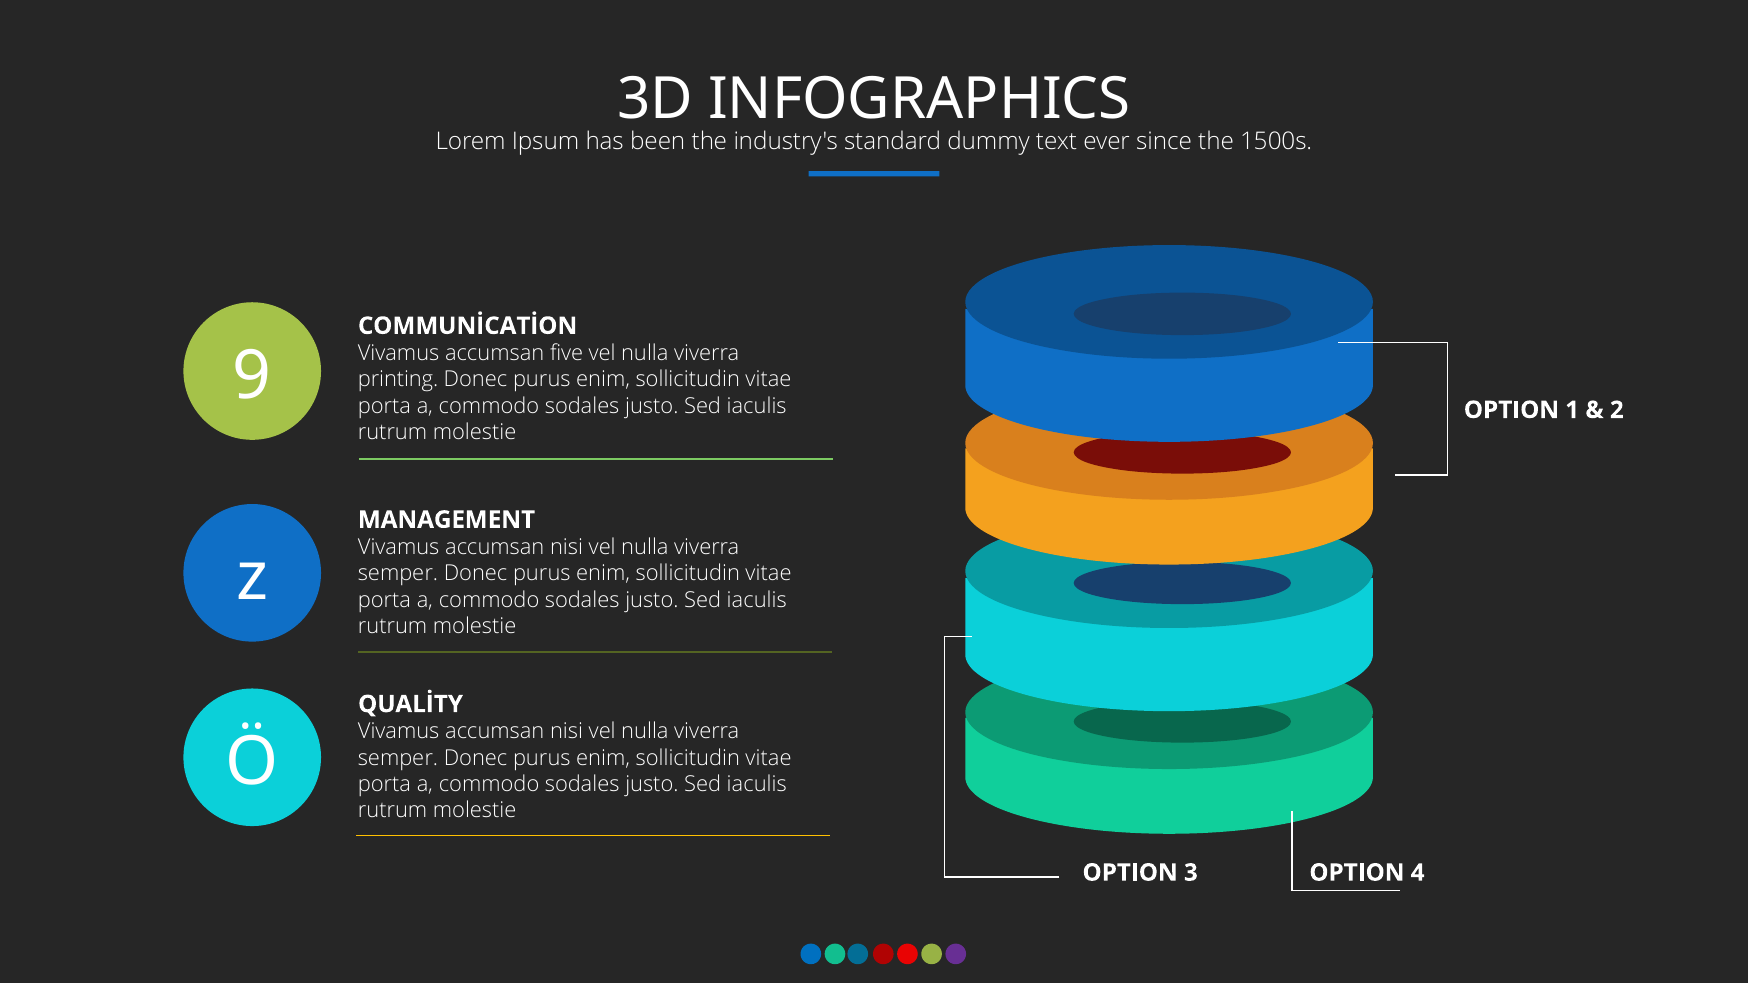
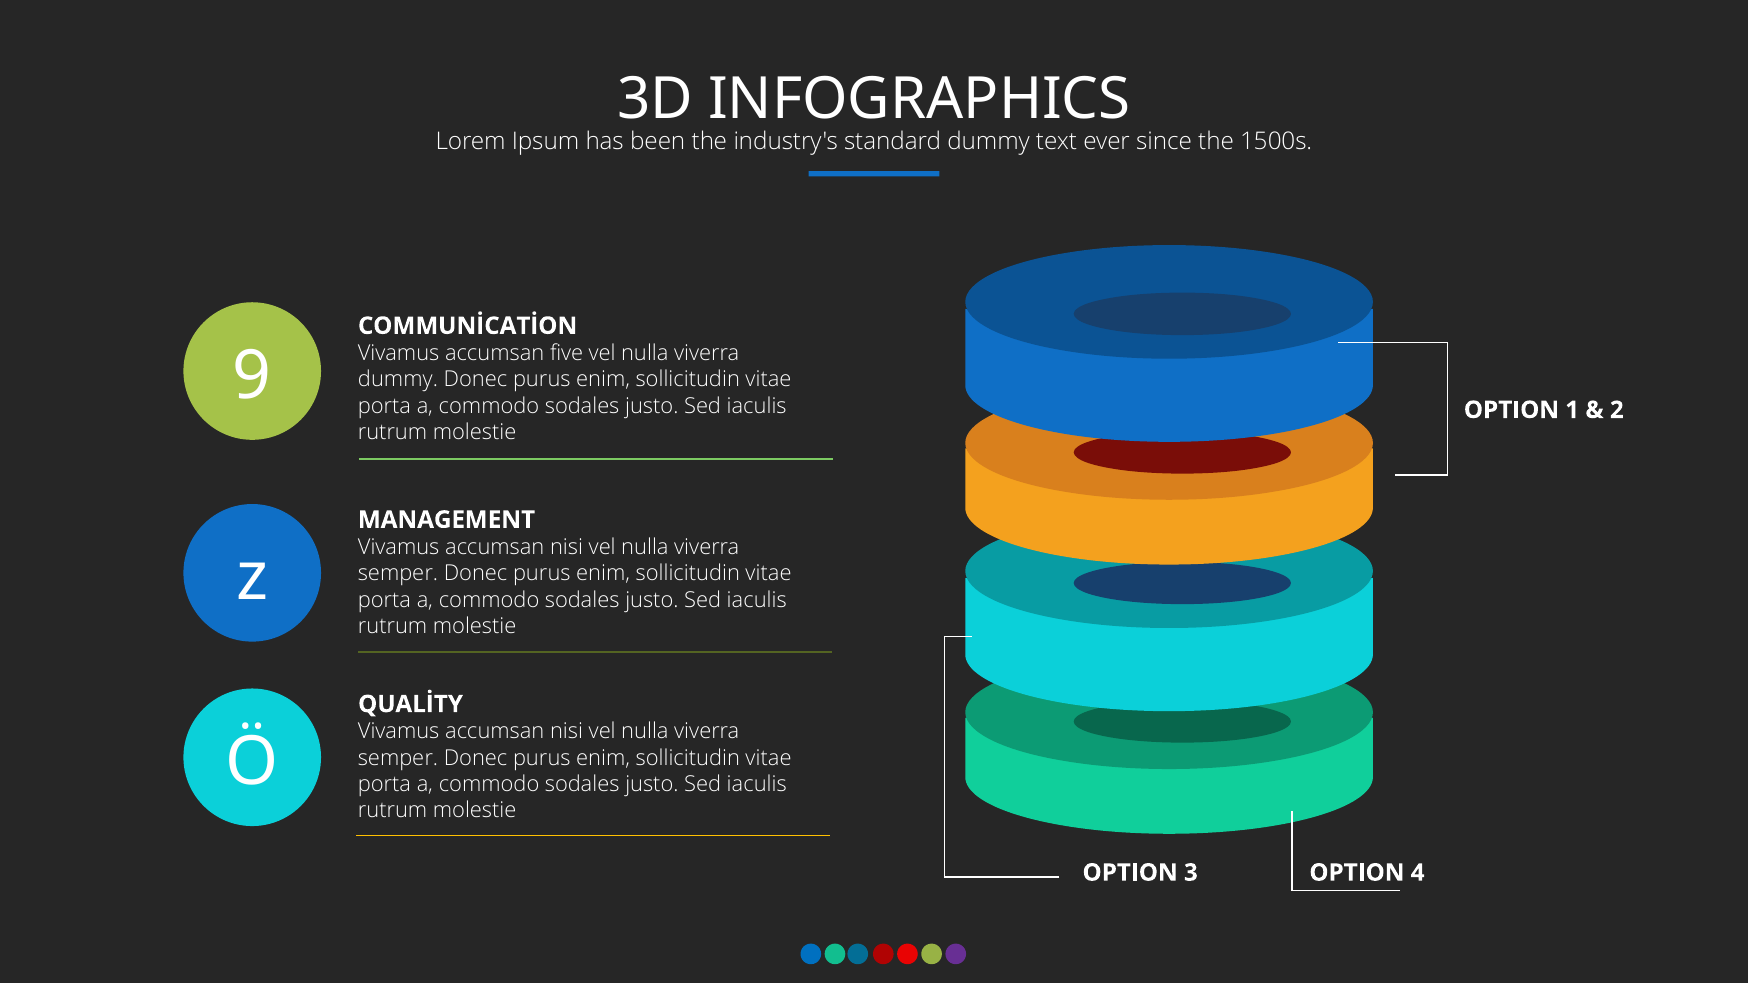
printing: printing -> dummy (398, 380)
